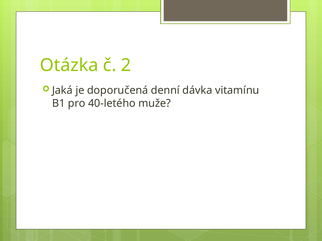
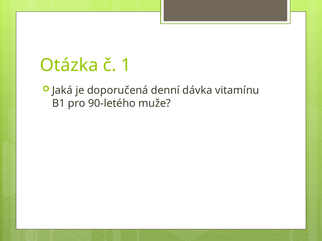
2: 2 -> 1 (126, 65)
40-letého: 40-letého -> 90-letého (112, 104)
